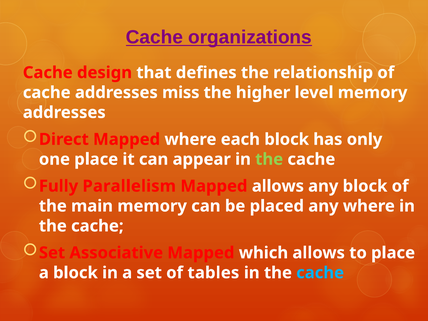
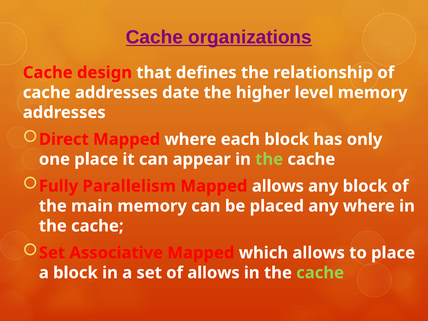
miss: miss -> date (181, 93)
of tables: tables -> allows (214, 273)
cache colour: light blue -> light green (320, 273)
